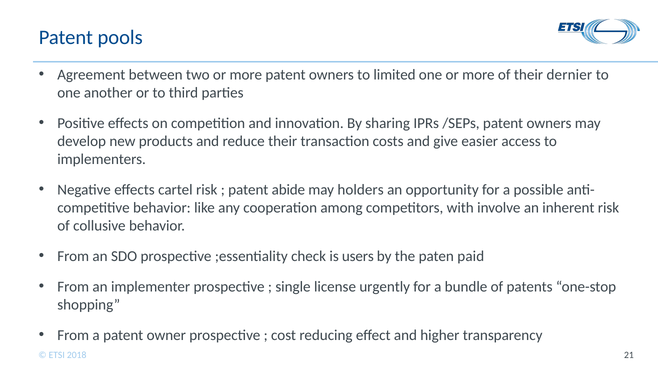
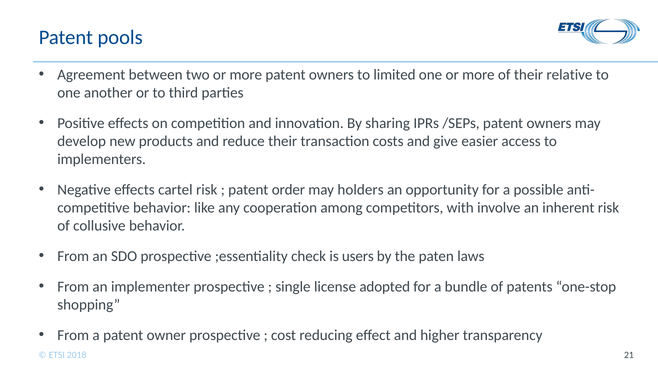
dernier: dernier -> relative (569, 75)
abide: abide -> order (288, 190)
paid: paid -> laws (471, 256)
urgently: urgently -> adopted (385, 287)
